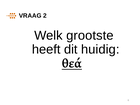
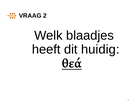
grootste: grootste -> blaadjes (90, 36)
